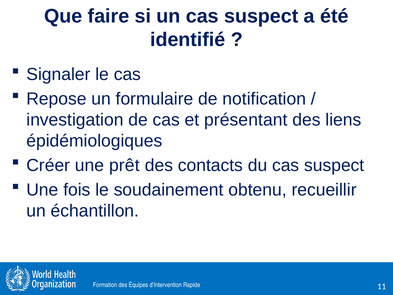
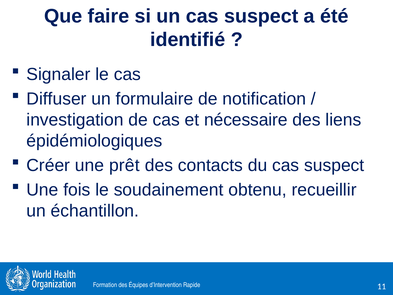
Repose: Repose -> Diffuser (56, 99)
présentant: présentant -> nécessaire (246, 120)
